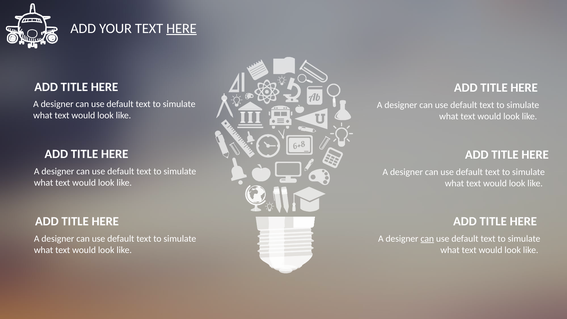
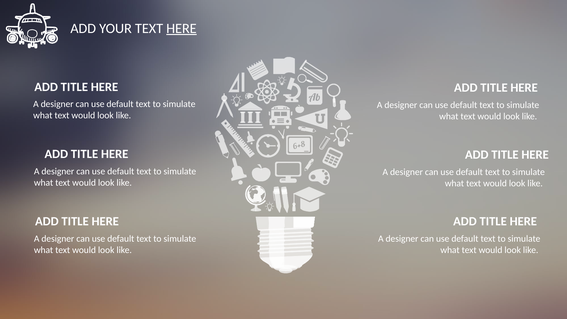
can underline: present -> none (427, 239)
